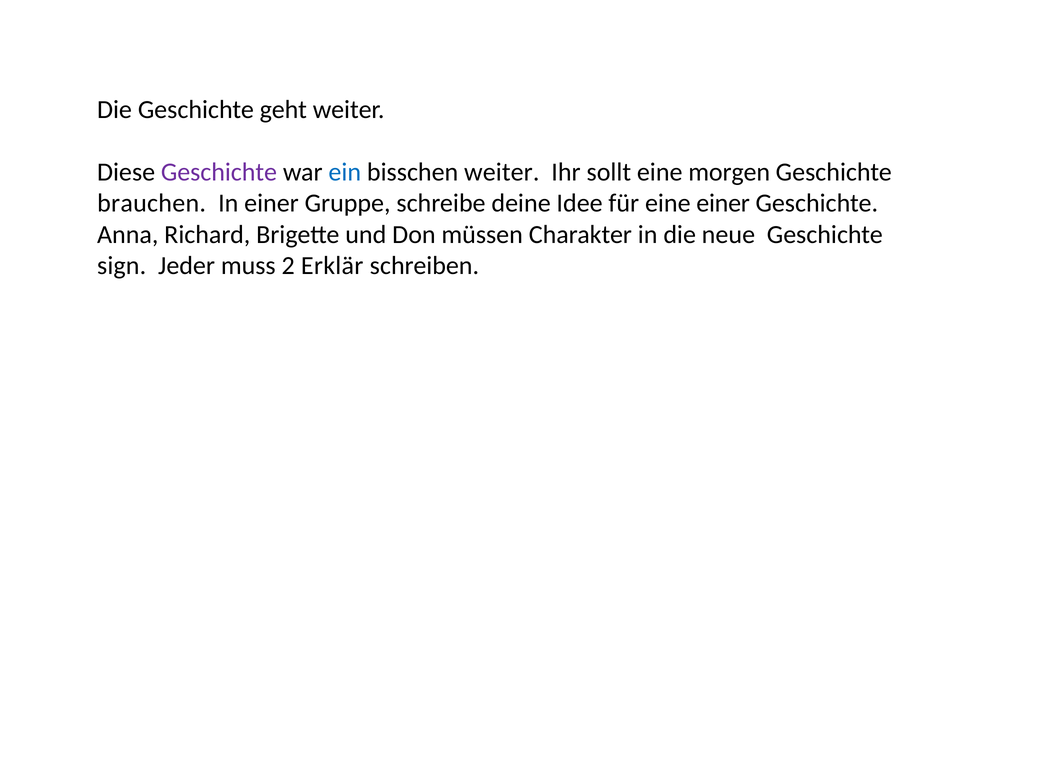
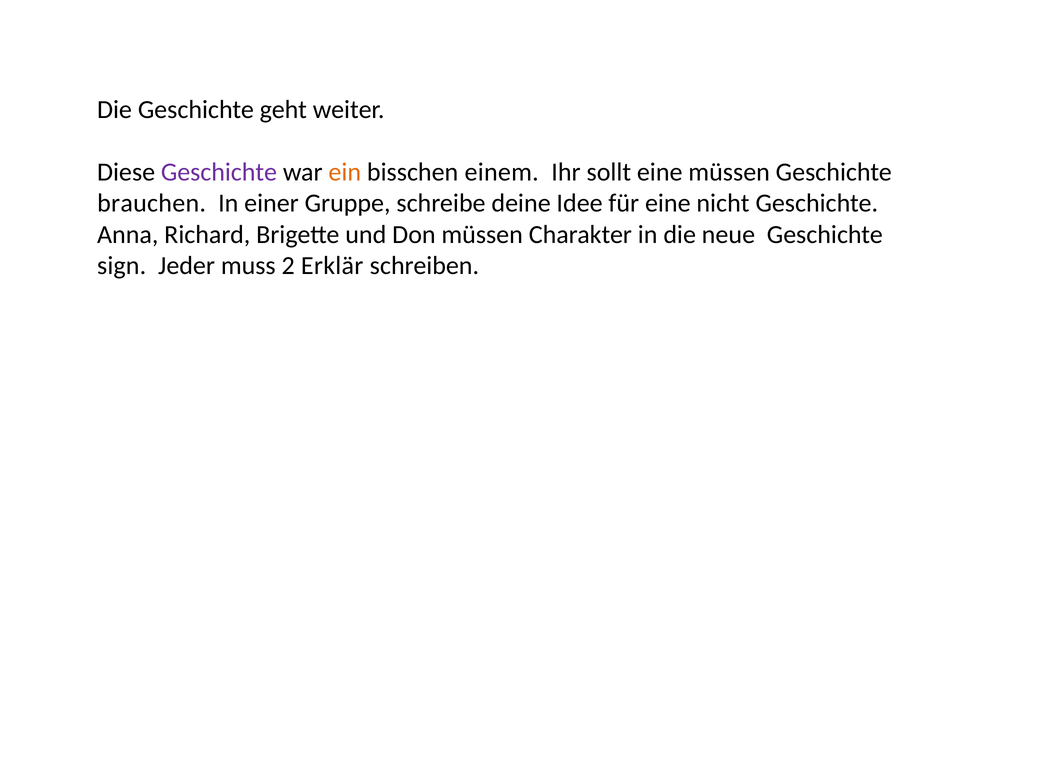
ein colour: blue -> orange (345, 172)
bisschen weiter: weiter -> einem (502, 172)
eine morgen: morgen -> müssen (729, 172)
eine einer: einer -> nicht (723, 203)
